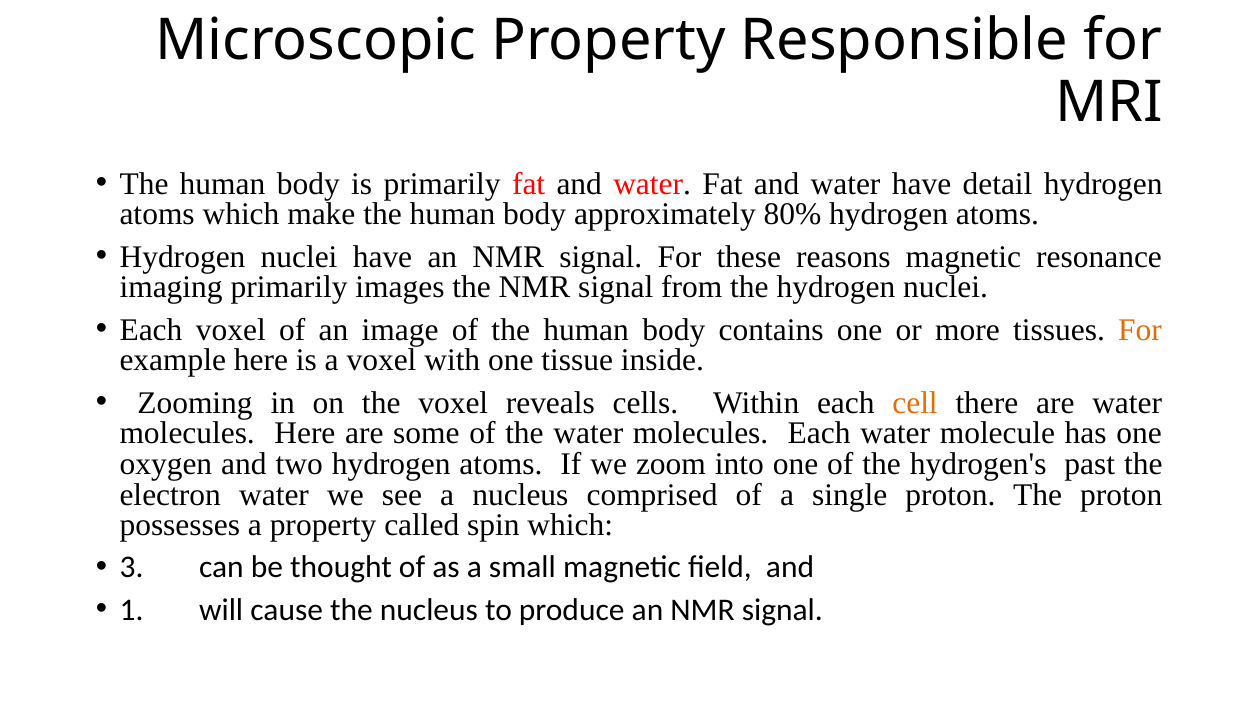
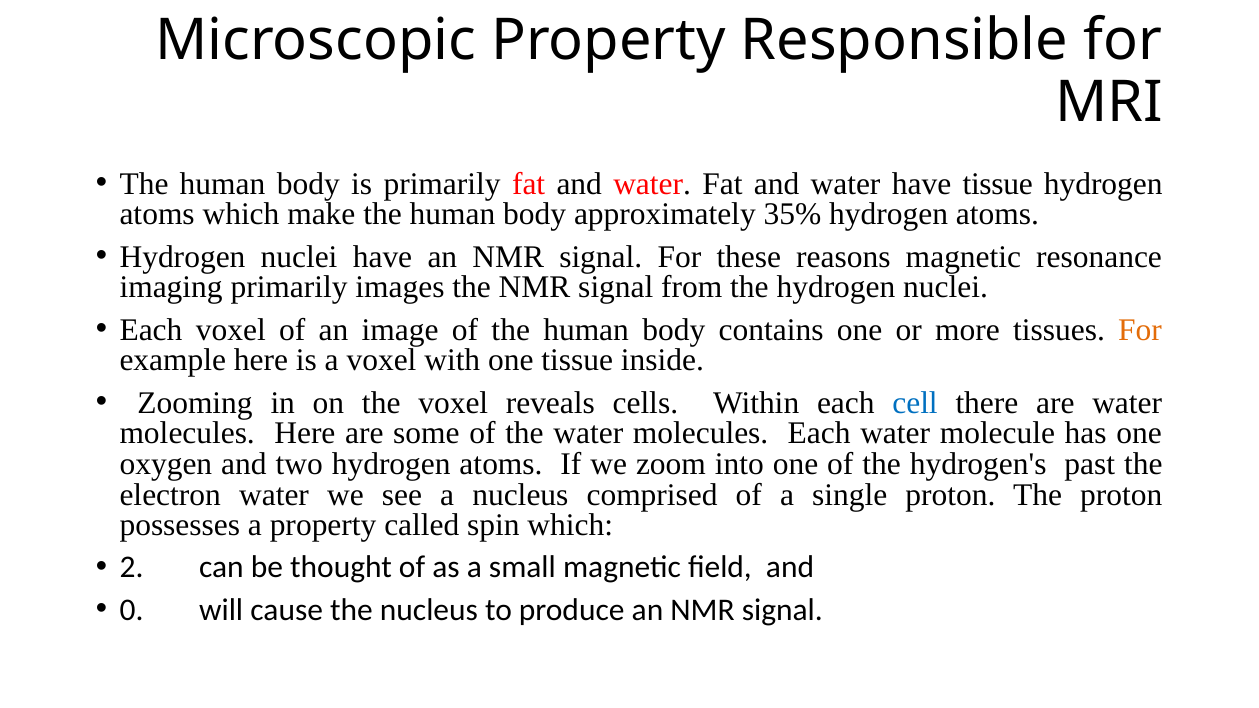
have detail: detail -> tissue (998, 184)
80%: 80% -> 35% (792, 215)
cell colour: orange -> blue (915, 403)
3: 3 -> 2 (132, 568)
1: 1 -> 0 (132, 610)
